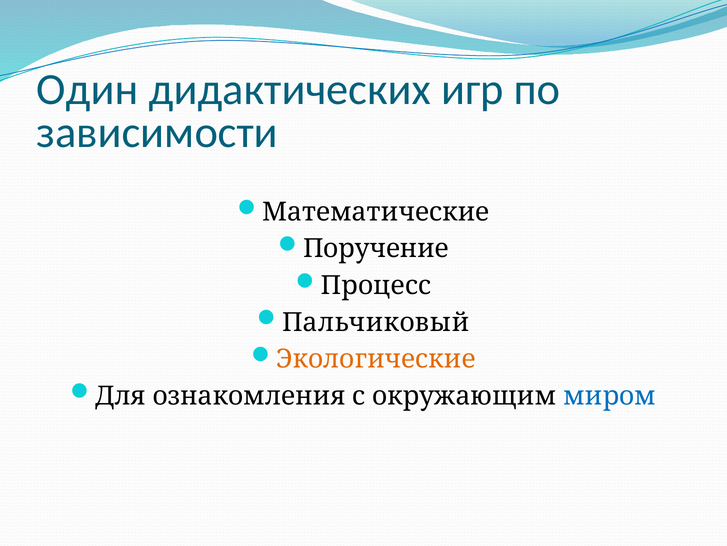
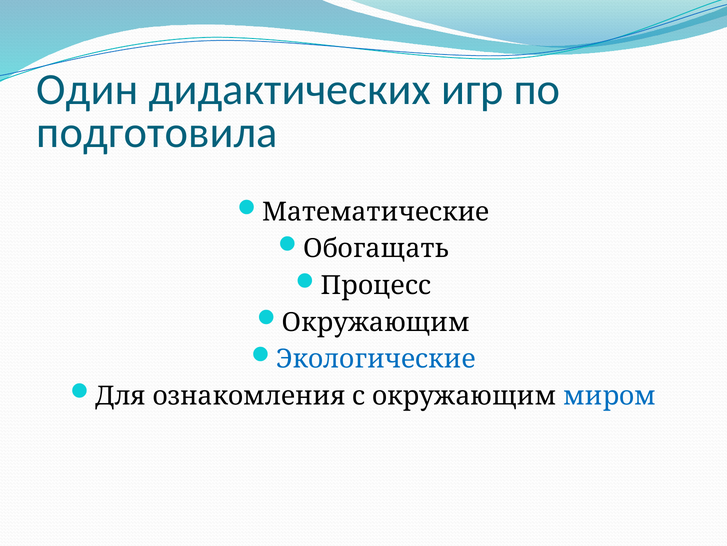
зависимости: зависимости -> подготовила (157, 132)
Поручение: Поручение -> Обогащать (376, 248)
Пальчиковый: Пальчиковый -> Окружающим (376, 322)
Экологические colour: orange -> blue (376, 359)
